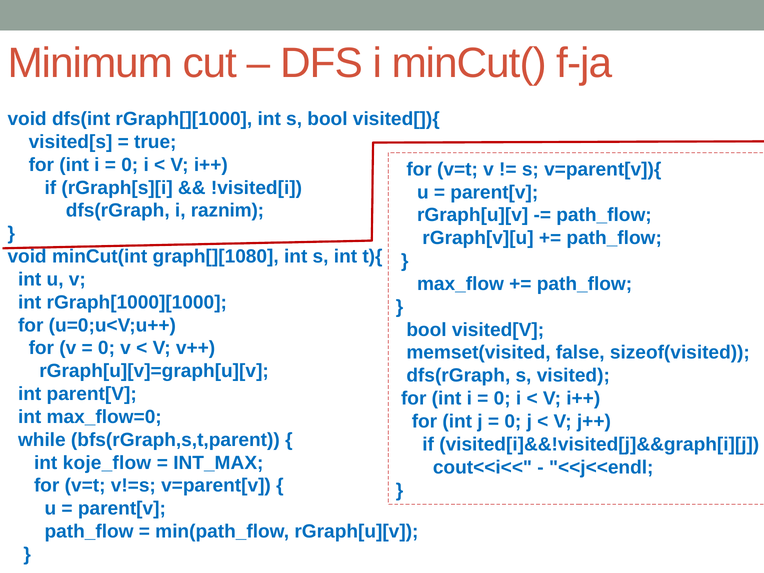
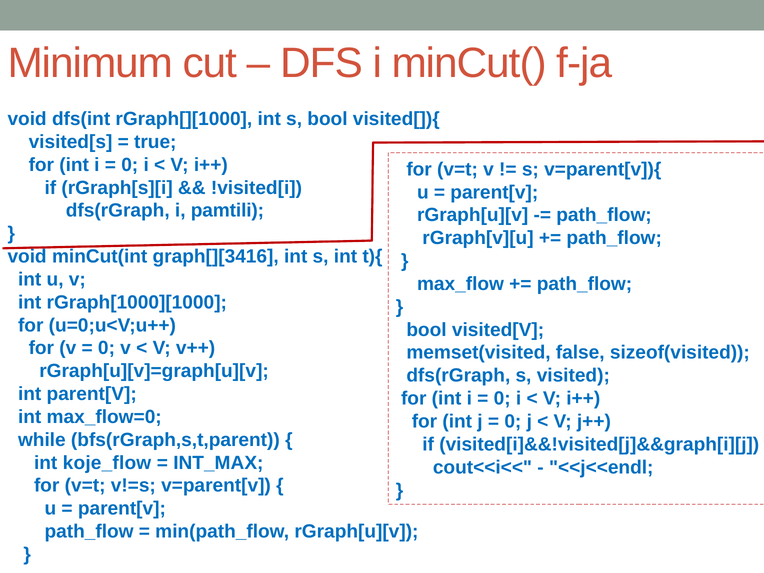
raznim: raznim -> pamtili (227, 211)
graph[][1080: graph[][1080 -> graph[][3416 (216, 256)
